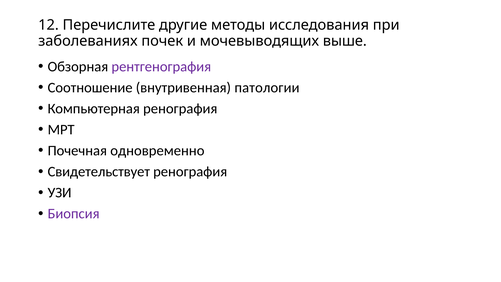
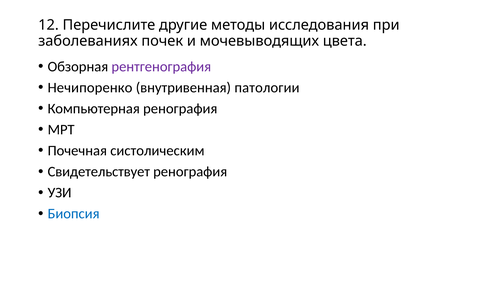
выше: выше -> цвета (345, 41)
Соотношение: Соотношение -> Нечипоренко (90, 88)
одновременно: одновременно -> систолическим (157, 151)
Биопсия colour: purple -> blue (74, 214)
